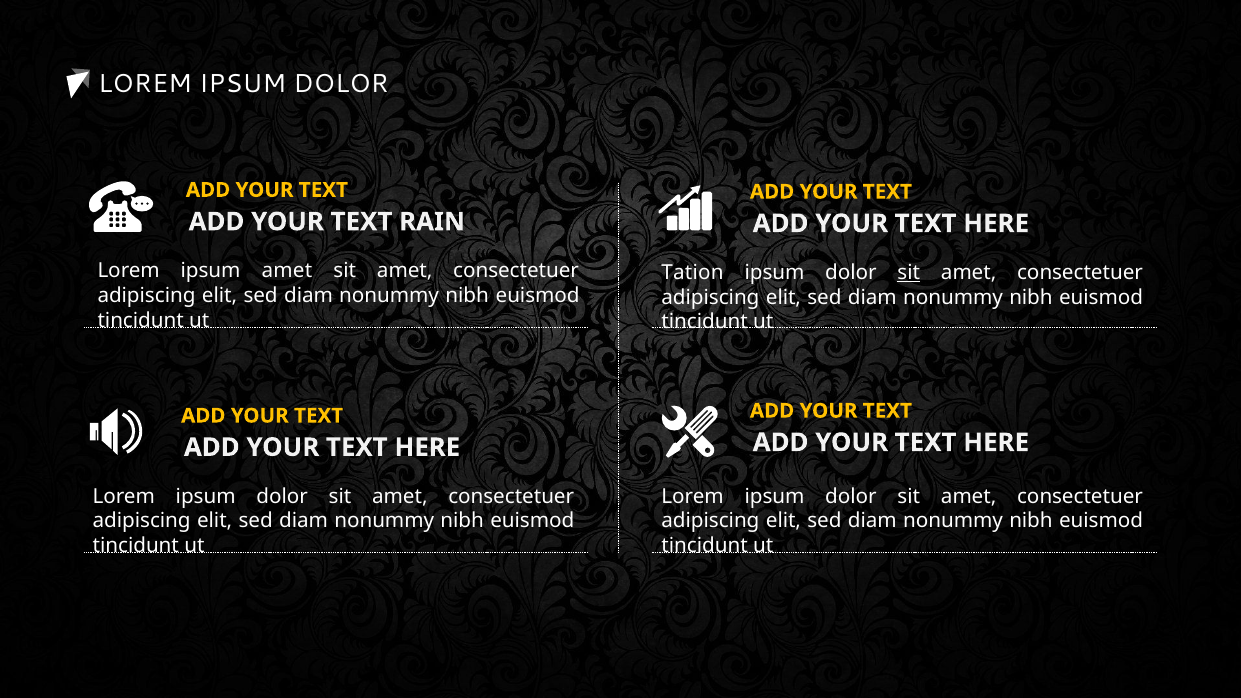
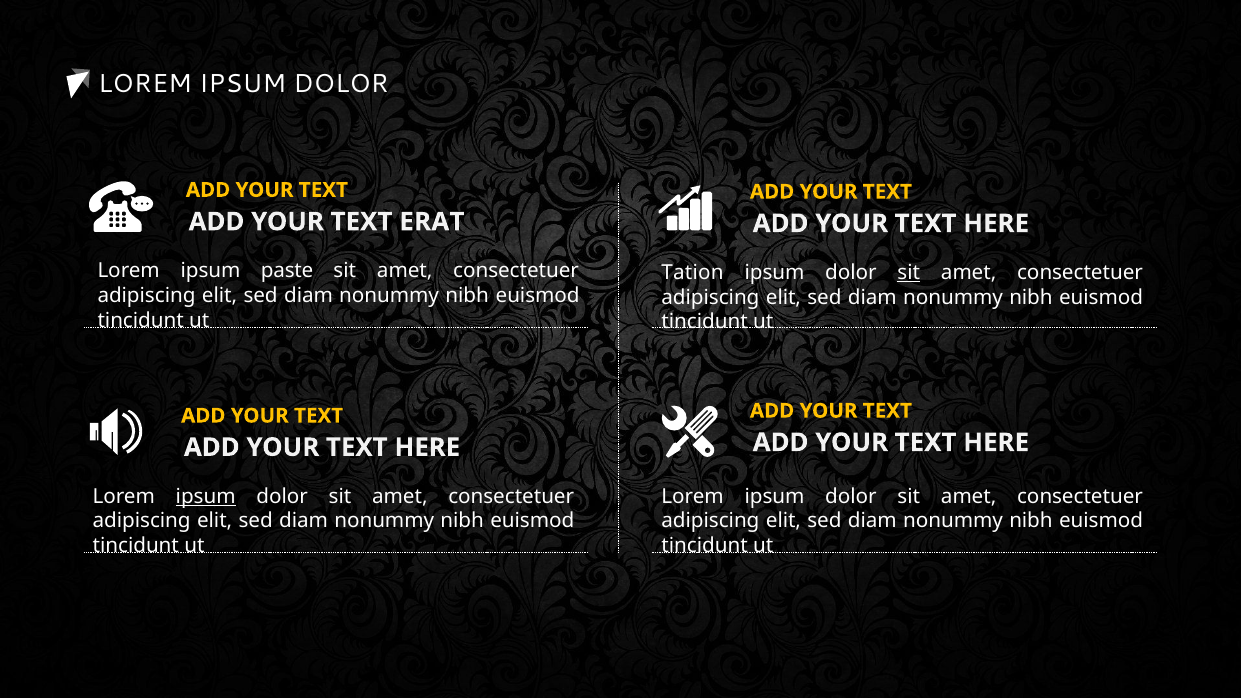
RAIN: RAIN -> ERAT (432, 222)
ipsum amet: amet -> paste (287, 271)
ipsum underline: none -> present (206, 496)
